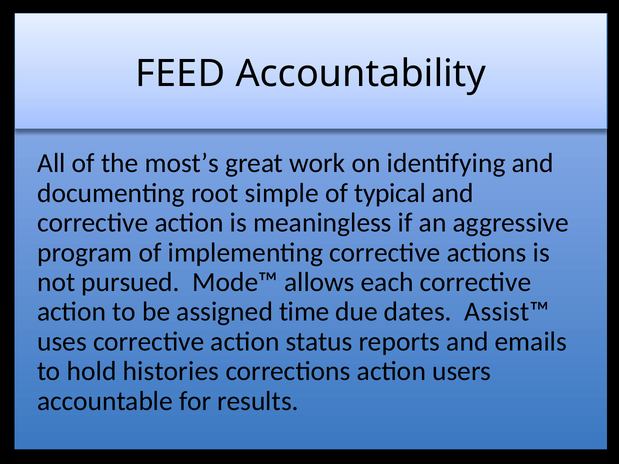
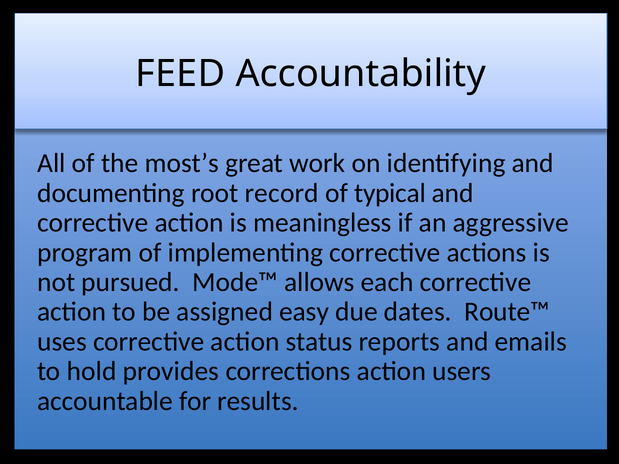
simple: simple -> record (282, 193)
time: time -> easy (304, 312)
Assist™: Assist™ -> Route™ (507, 312)
histories: histories -> provides (171, 372)
